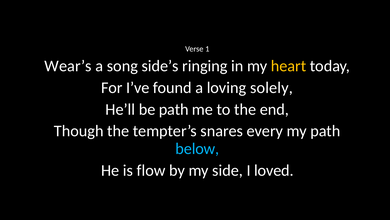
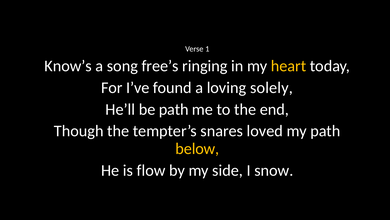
Wear’s: Wear’s -> Know’s (68, 66)
side’s: side’s -> free’s (160, 66)
every: every -> loved (265, 131)
below colour: light blue -> yellow (197, 148)
loved: loved -> snow (274, 170)
